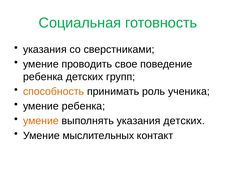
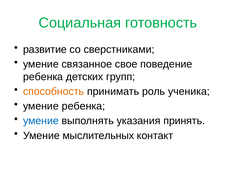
указания: указания -> развитие (45, 50)
проводить: проводить -> связанное (87, 64)
умение colour: orange -> blue (41, 121)
указания детских: детских -> принять (184, 121)
